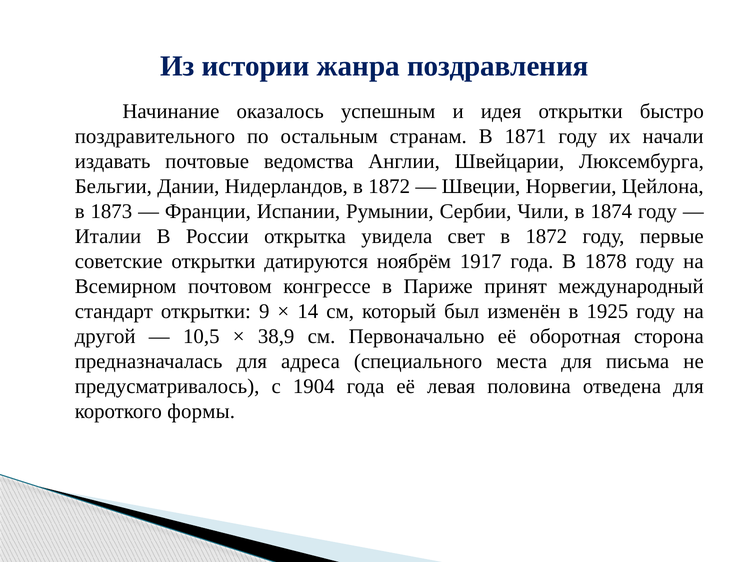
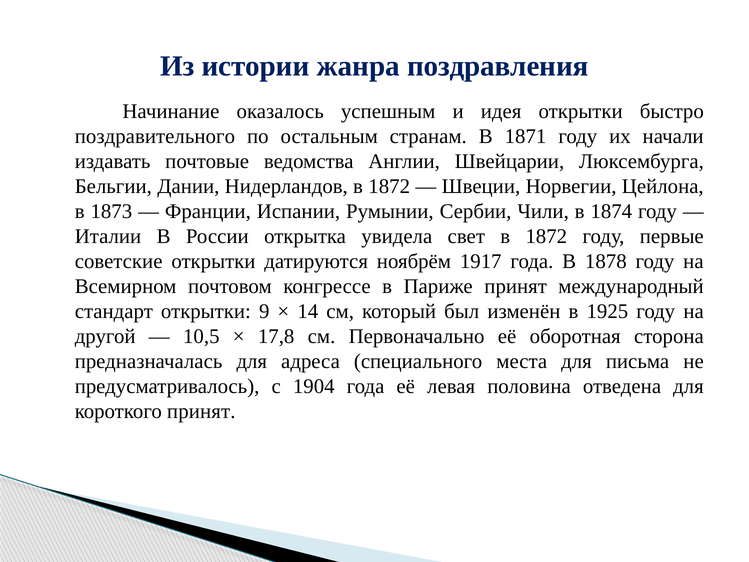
38,9: 38,9 -> 17,8 (276, 336)
короткого формы: формы -> принят (201, 411)
